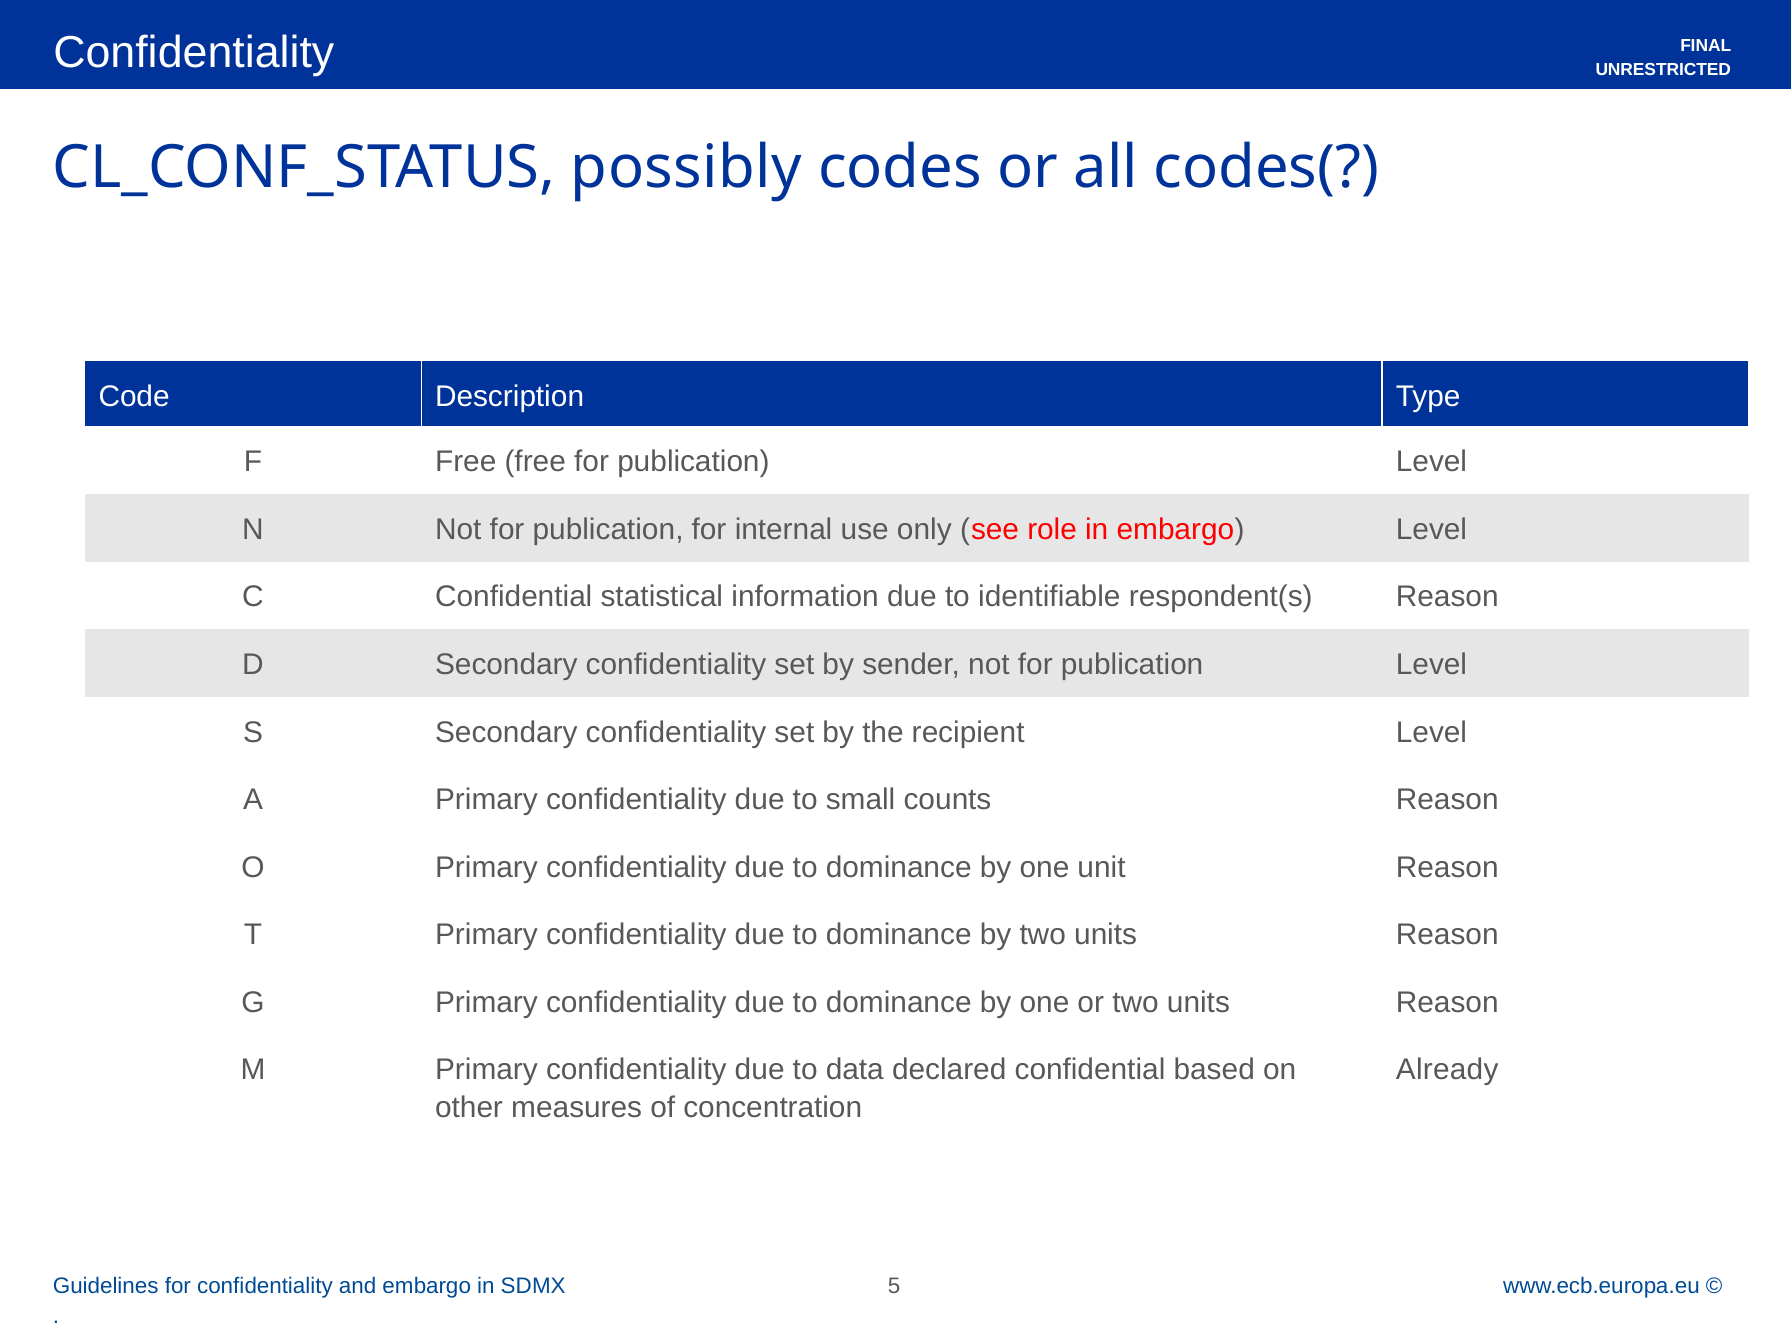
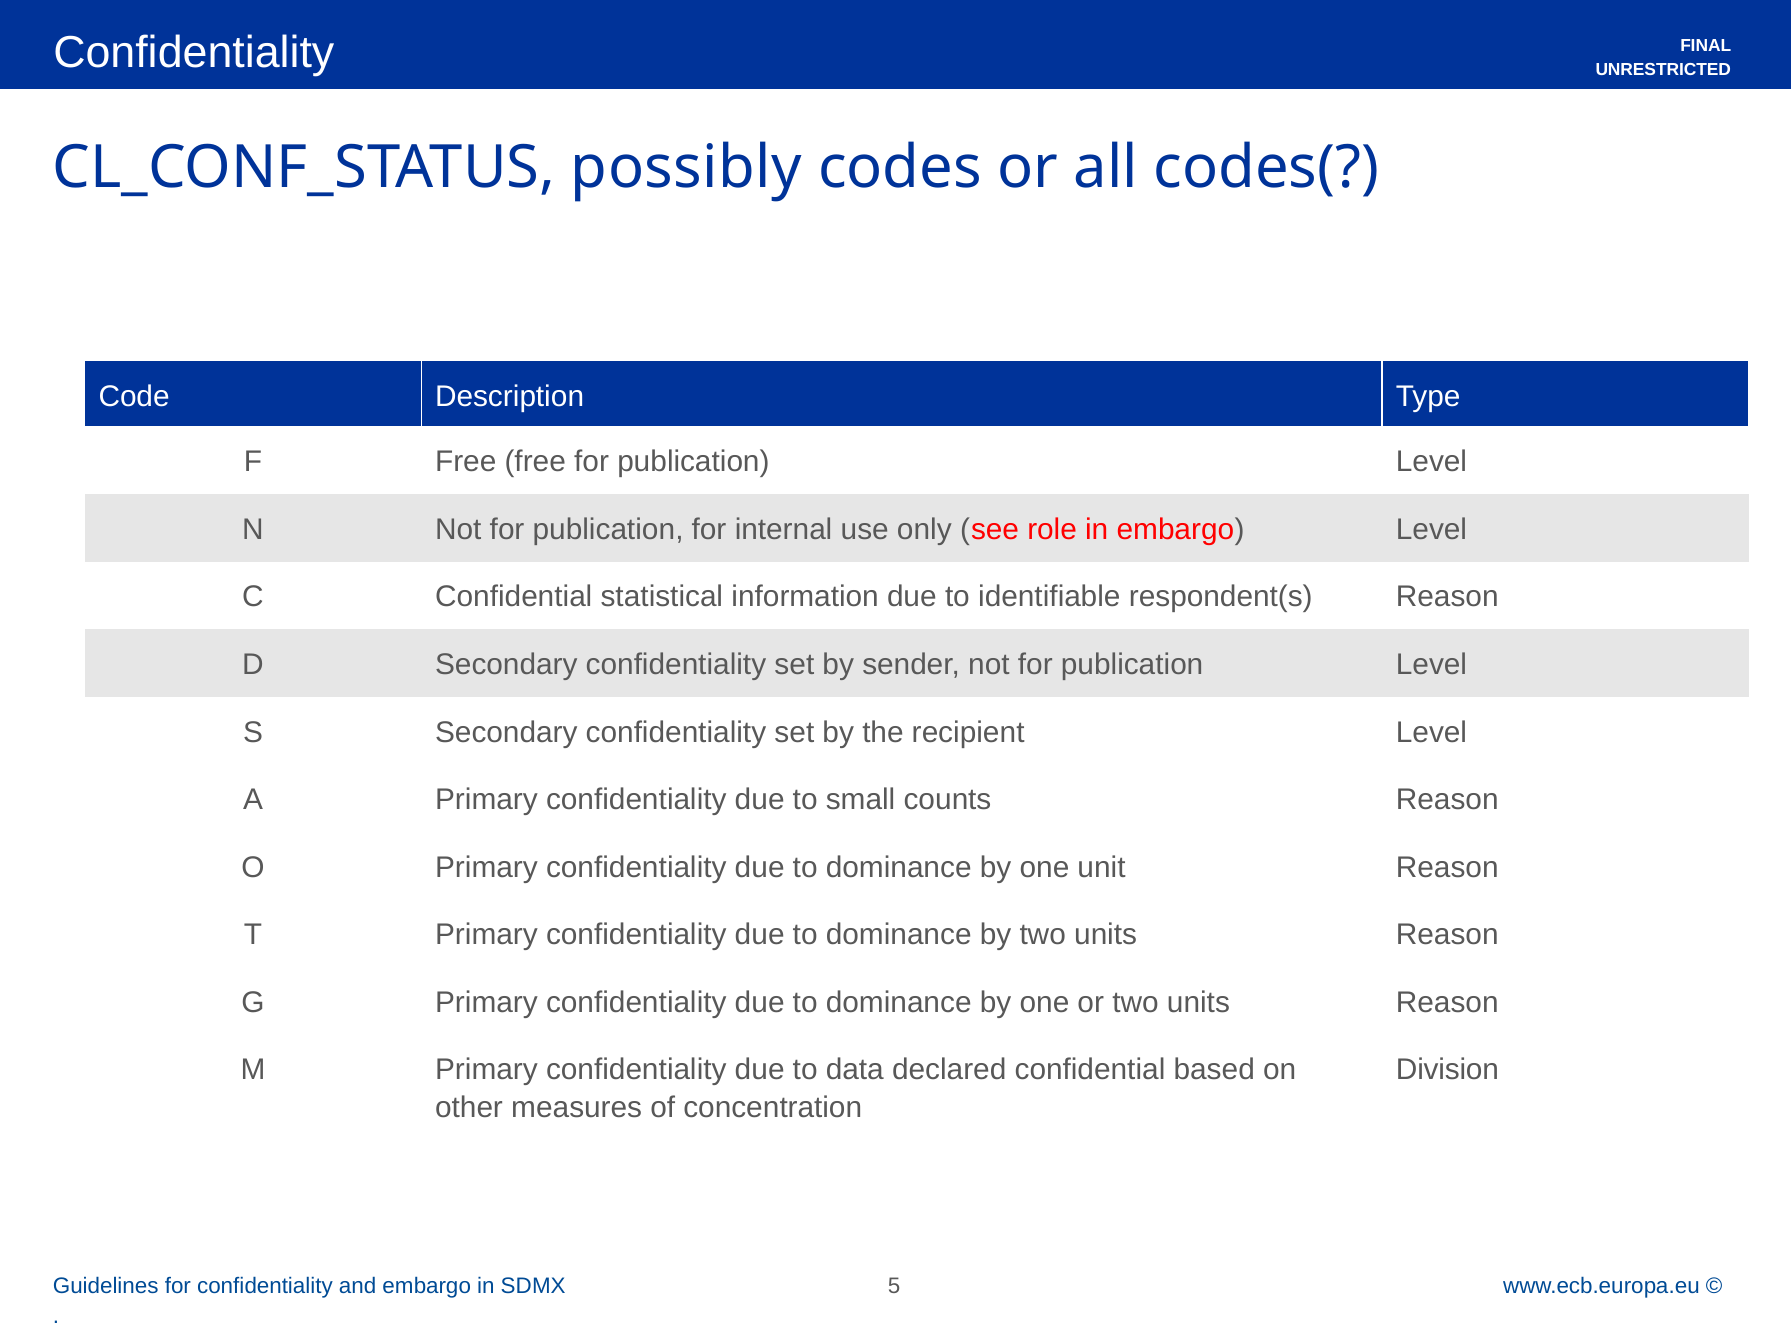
Already: Already -> Division (1447, 1070)
